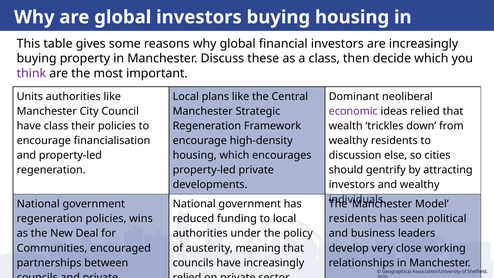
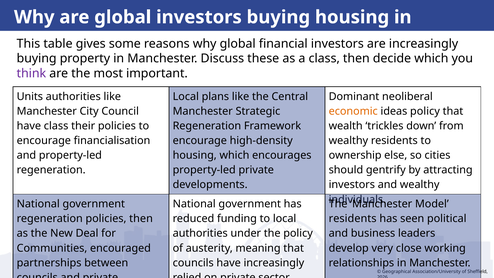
economic colour: purple -> orange (353, 111)
ideas relied: relied -> policy (425, 111)
discussion: discussion -> ownership (355, 155)
policies wins: wins -> then (141, 219)
